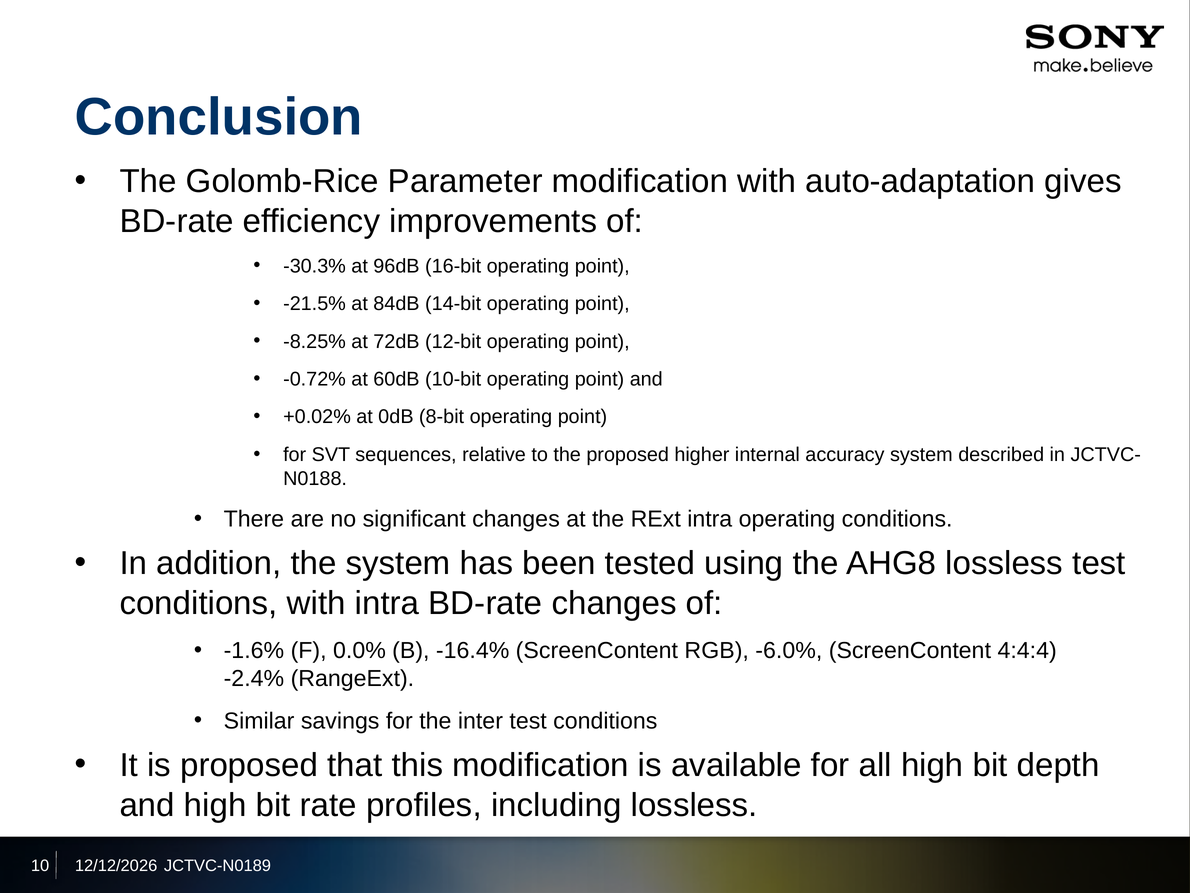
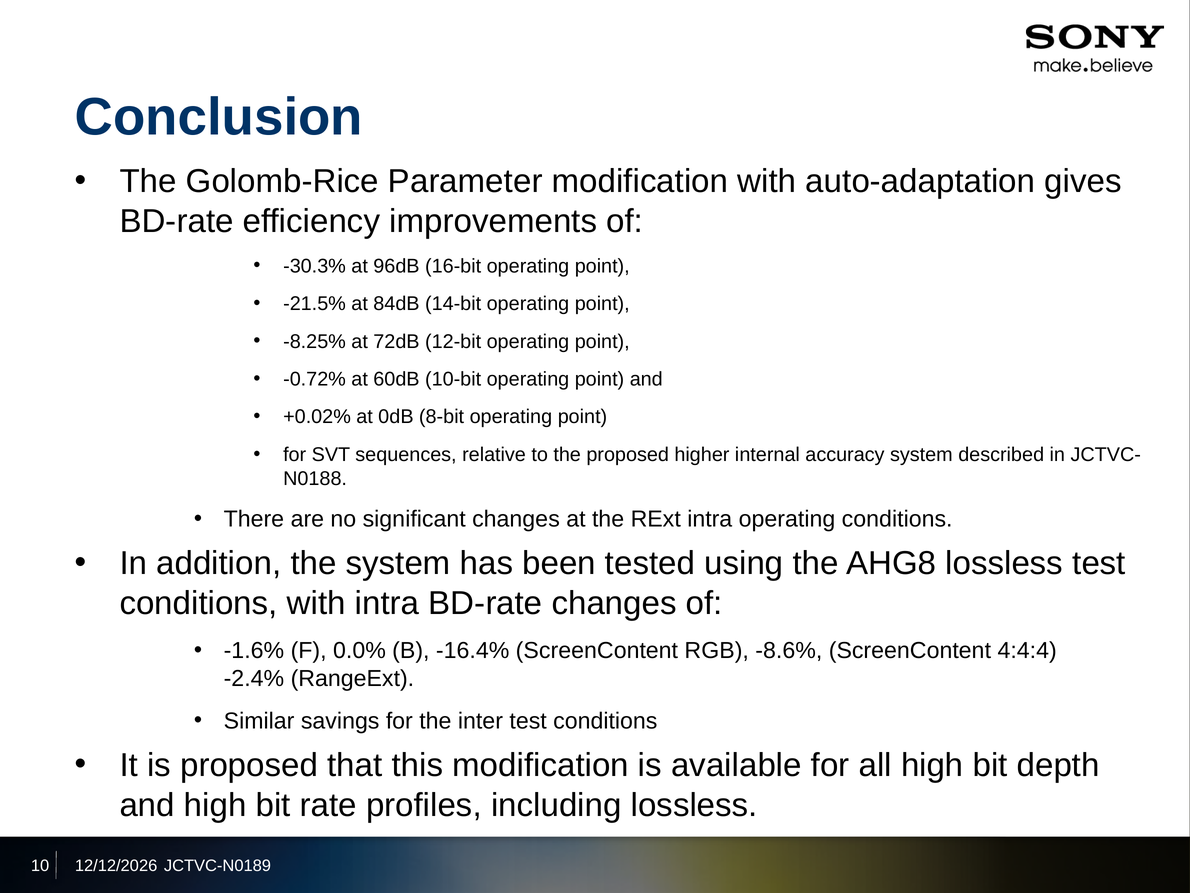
-6.0%: -6.0% -> -8.6% (789, 650)
